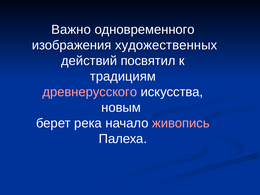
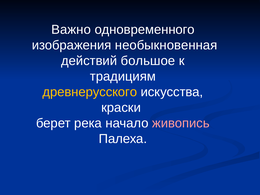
художественных: художественных -> необыкновенная (166, 45)
посвятил: посвятил -> большое (148, 61)
древнерусского colour: pink -> yellow (90, 92)
новым: новым -> краски (121, 108)
